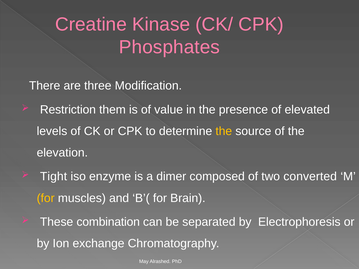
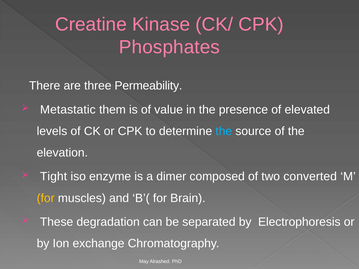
Modification: Modification -> Permeability (148, 86)
Restriction: Restriction -> Metastatic (68, 110)
the colour: yellow -> light blue (224, 131)
combination: combination -> degradation (108, 222)
